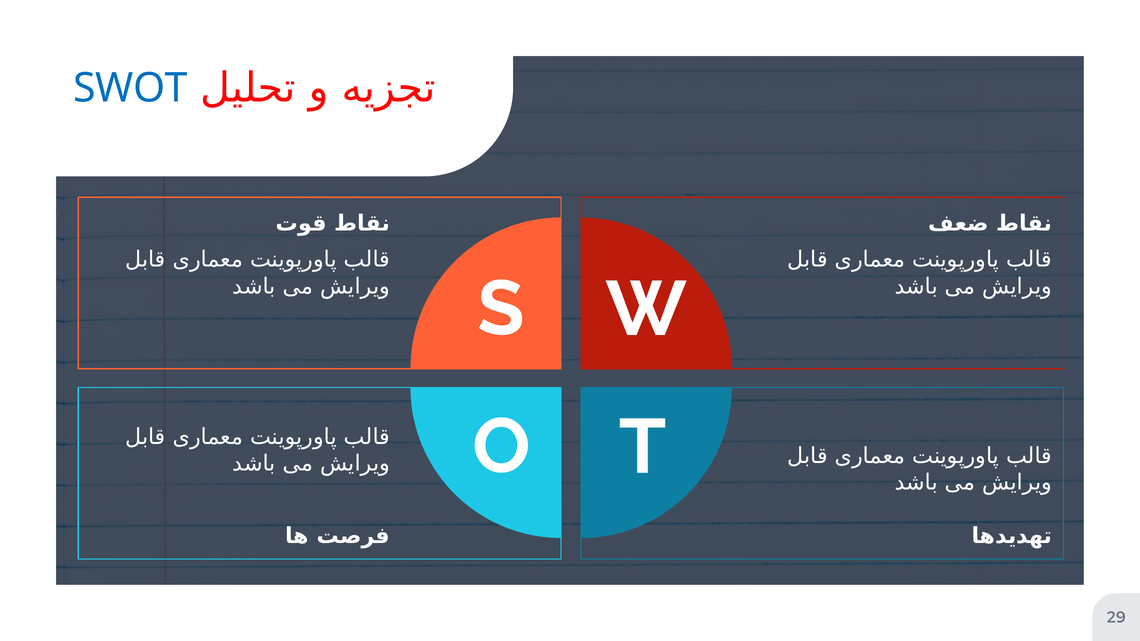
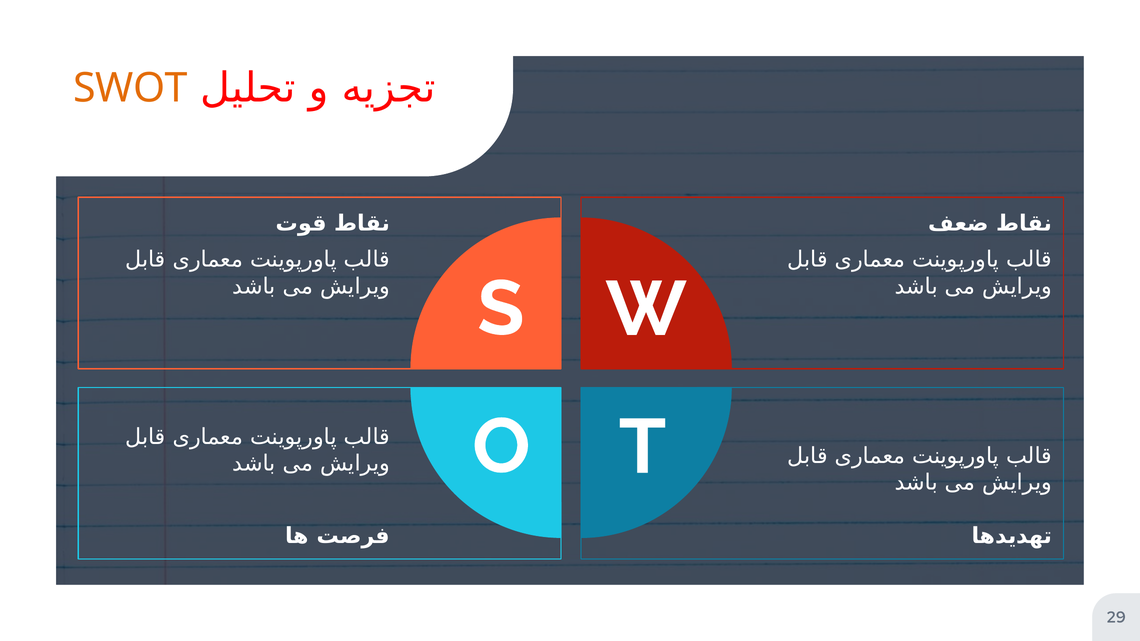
SWOT colour: blue -> orange (130, 88)
